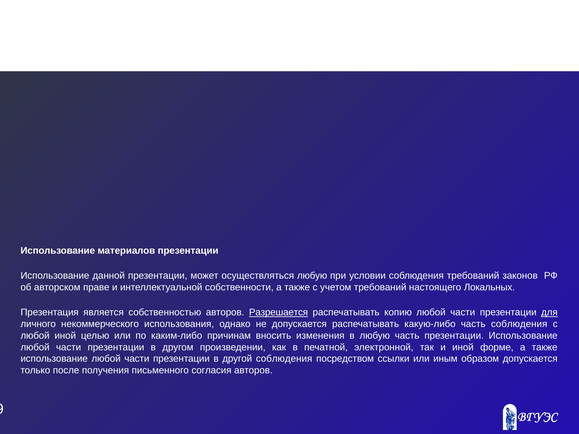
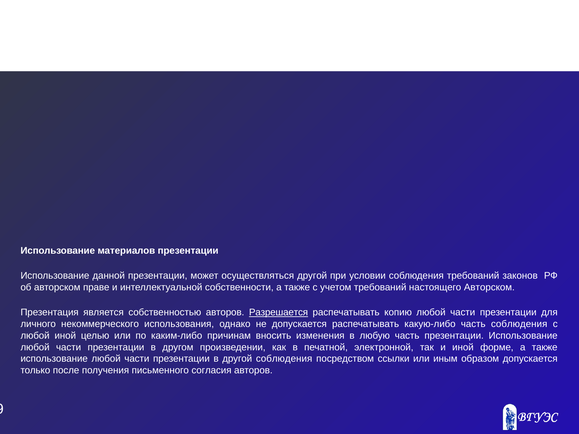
осуществляться любую: любую -> другой (312, 276)
настоящего Локальных: Локальных -> Авторском (489, 288)
для underline: present -> none (549, 313)
